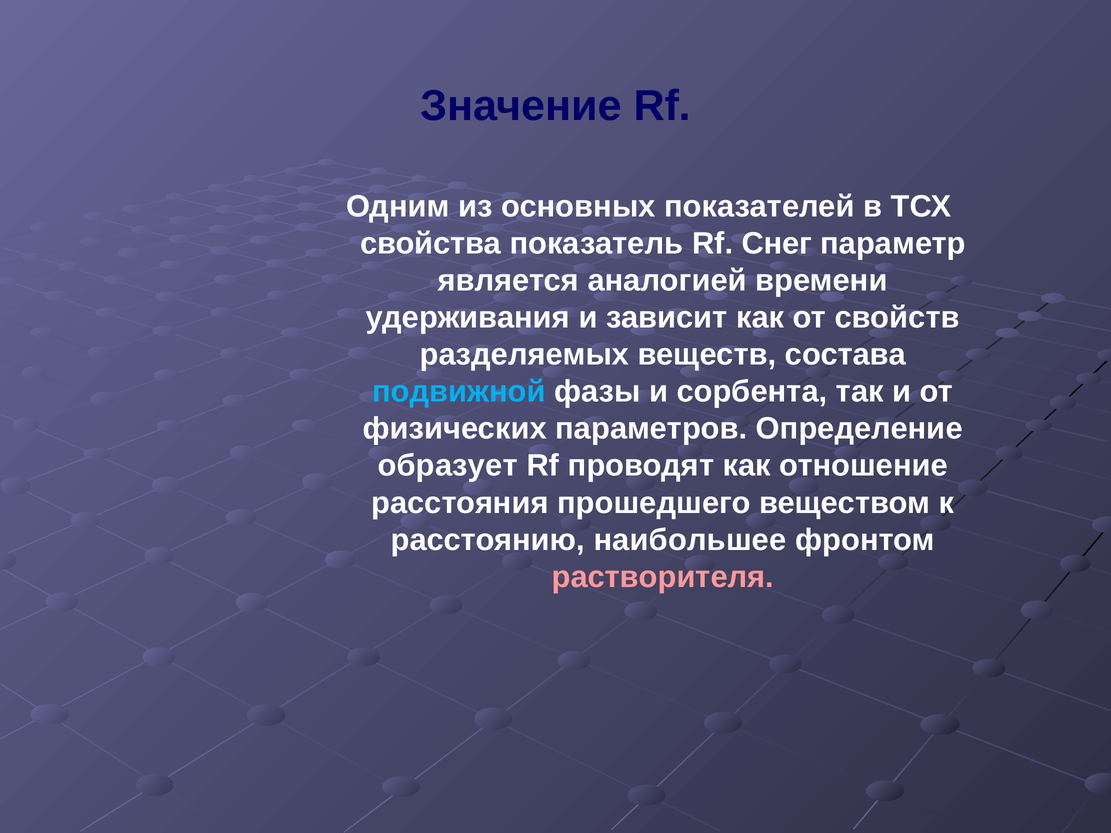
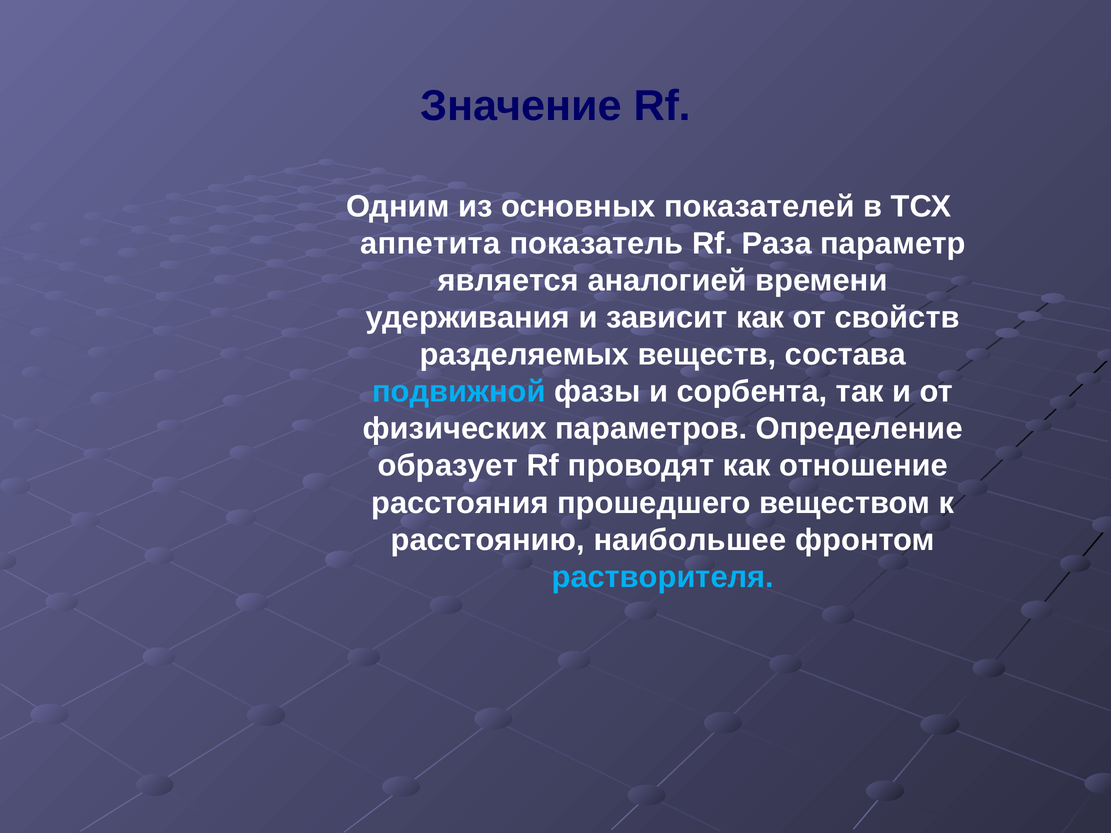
свойства: свойства -> аппетита (430, 244)
Снег: Снег -> Раза (777, 244)
растворителя colour: pink -> light blue (663, 577)
